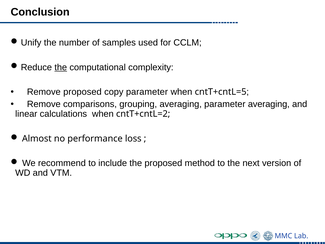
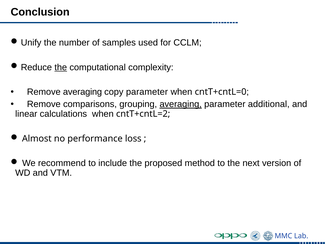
Remove proposed: proposed -> averaging (83, 92)
cntT+cntL=5: cntT+cntL=5 -> cntT+cntL=0 (221, 92)
averaging underline: none -> present (181, 104)
parameter averaging: averaging -> additional (269, 104)
